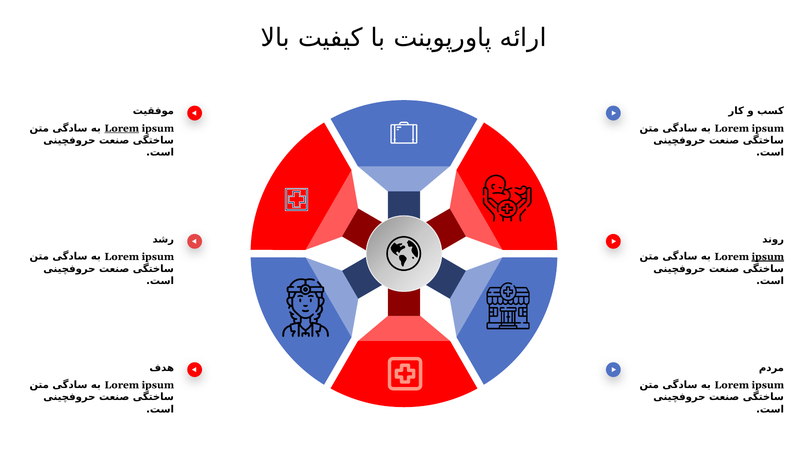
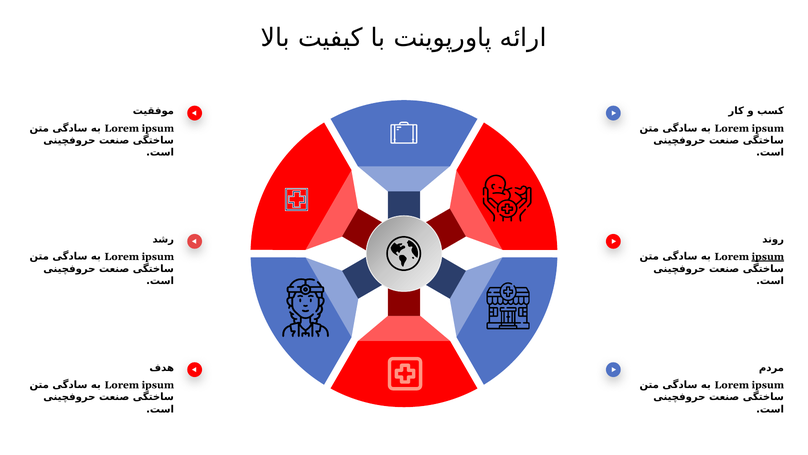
Lorem underline: present -> none (122, 128)
